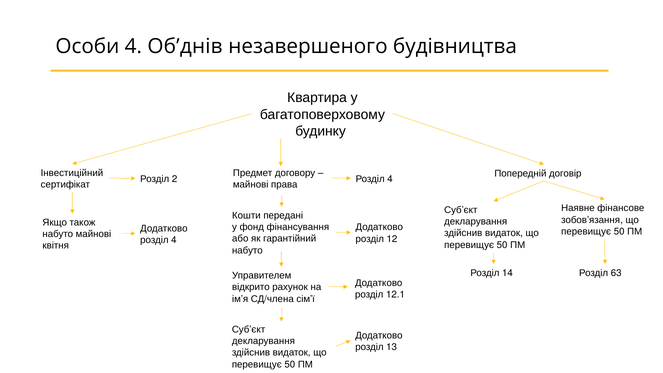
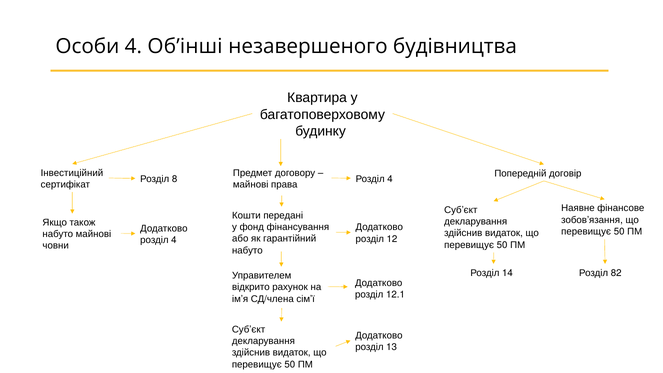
Об’днів: Об’днів -> Об’інші (185, 47)
2: 2 -> 8 (175, 179)
квітня: квітня -> човни (56, 246)
63: 63 -> 82 (616, 273)
